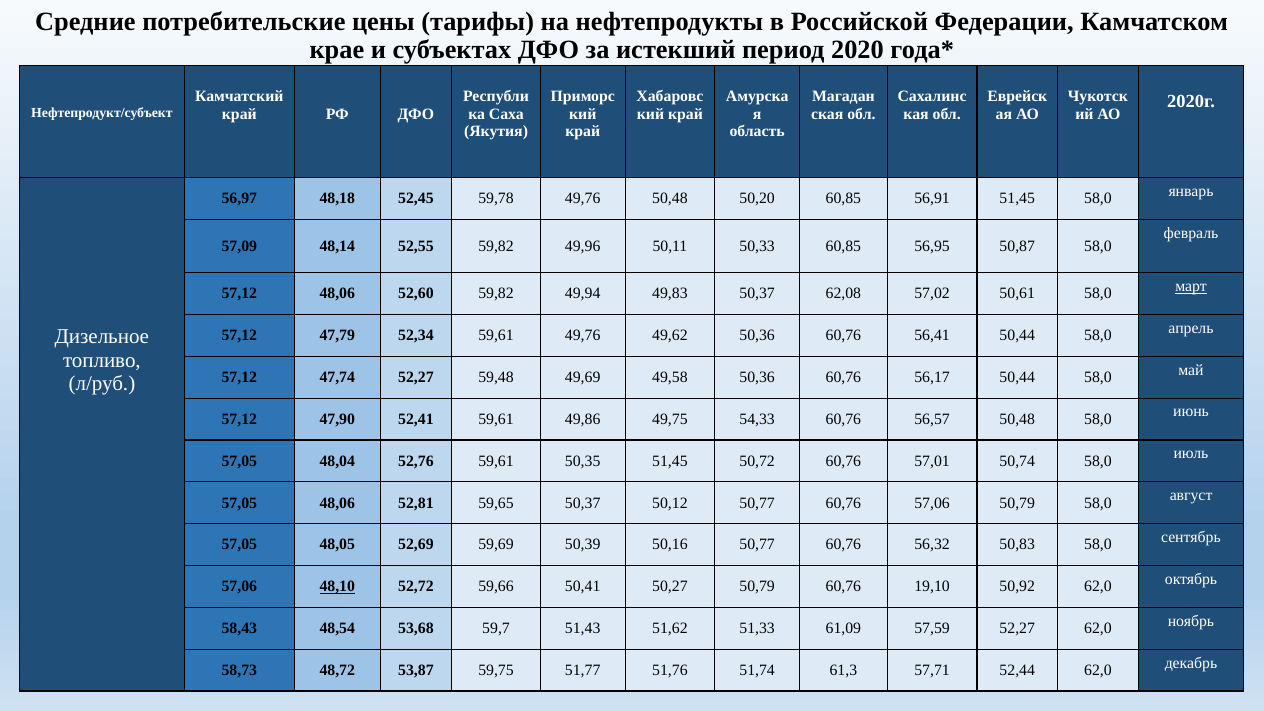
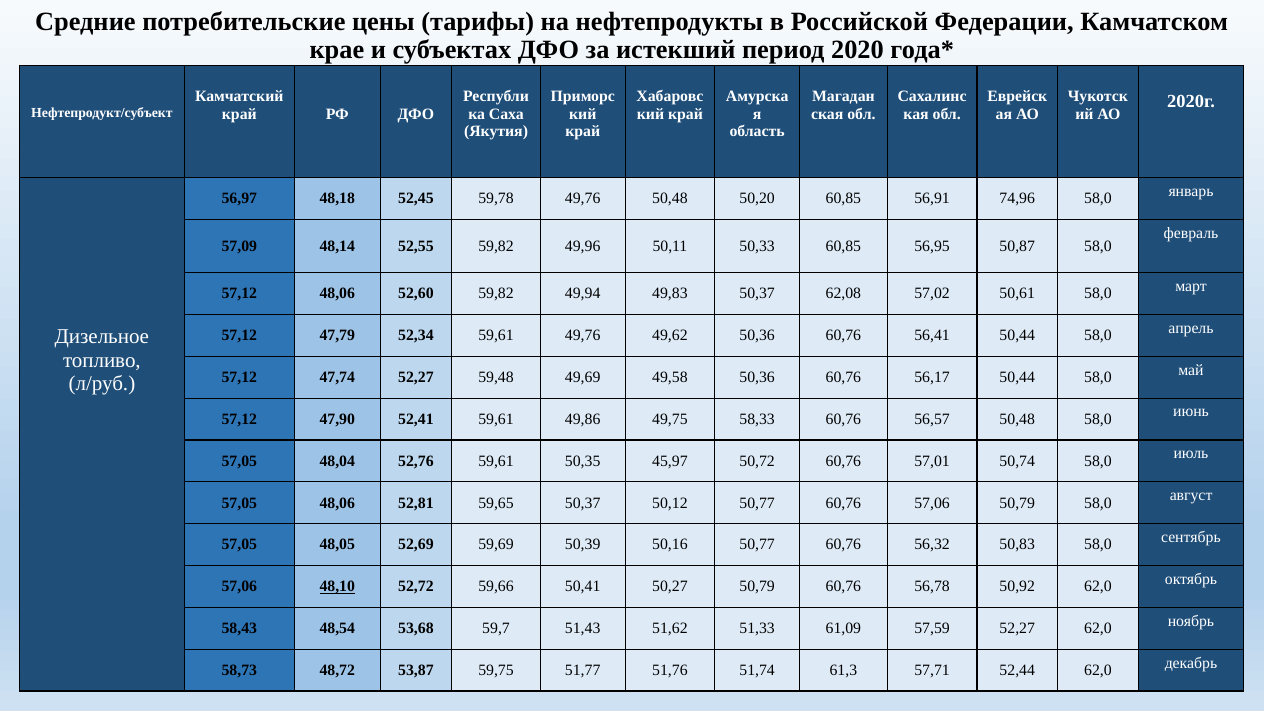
56,91 51,45: 51,45 -> 74,96 (1017, 199)
март underline: present -> none (1191, 286)
54,33: 54,33 -> 58,33 (757, 419)
50,35 51,45: 51,45 -> 45,97 (670, 461)
19,10: 19,10 -> 56,78 (932, 587)
